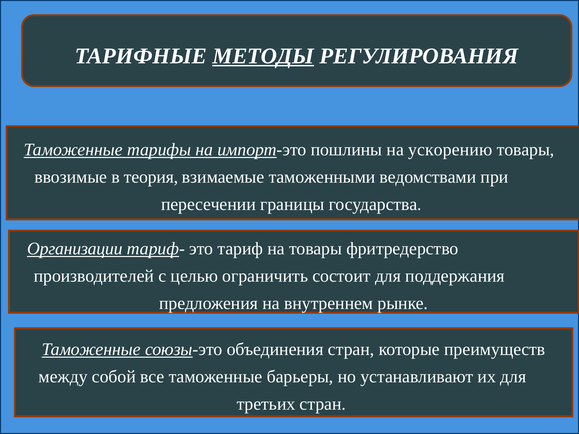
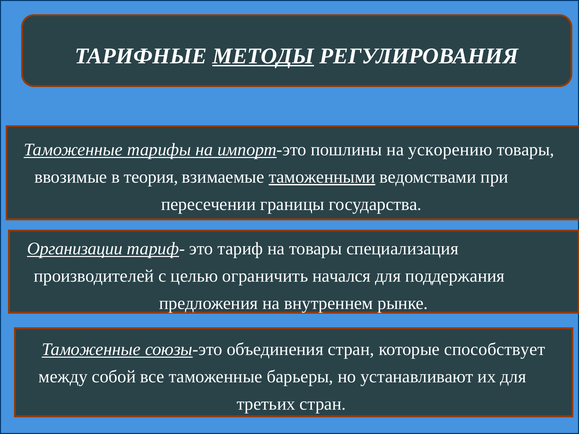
таможенными underline: none -> present (322, 177)
фритредерство: фритредерство -> специализация (402, 249)
состоит: состоит -> начался (342, 276)
преимуществ: преимуществ -> способствует (495, 349)
